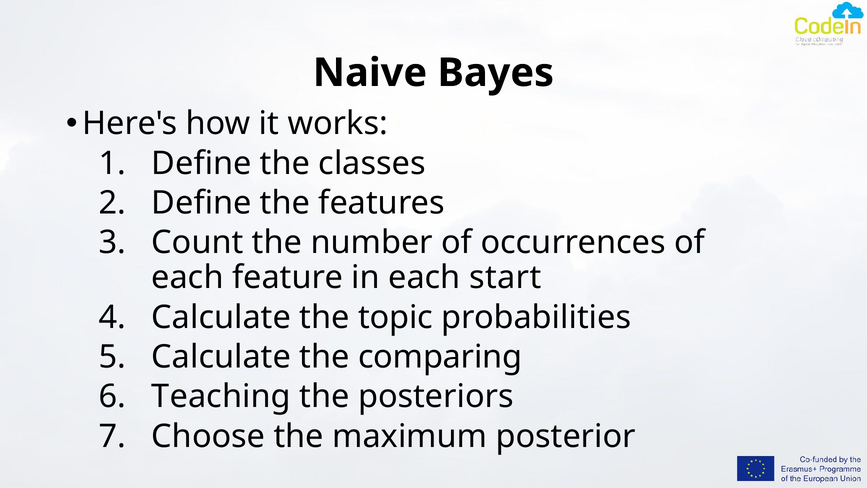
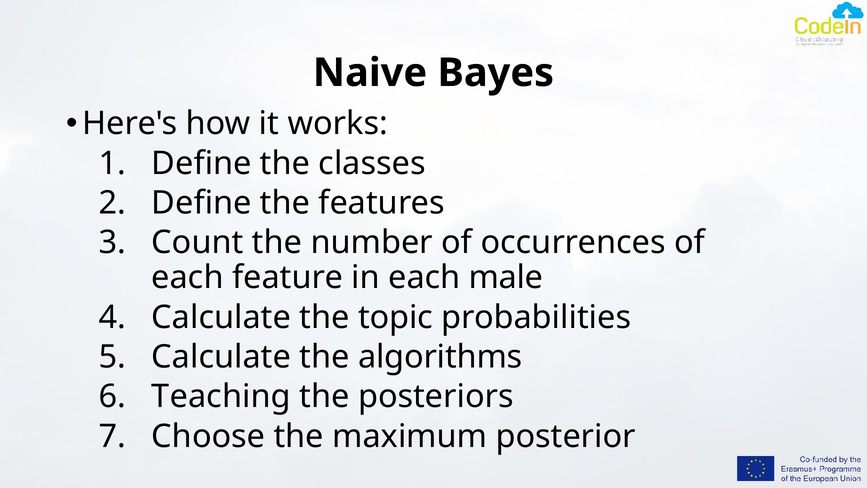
start: start -> male (506, 278)
comparing: comparing -> algorithms (440, 357)
